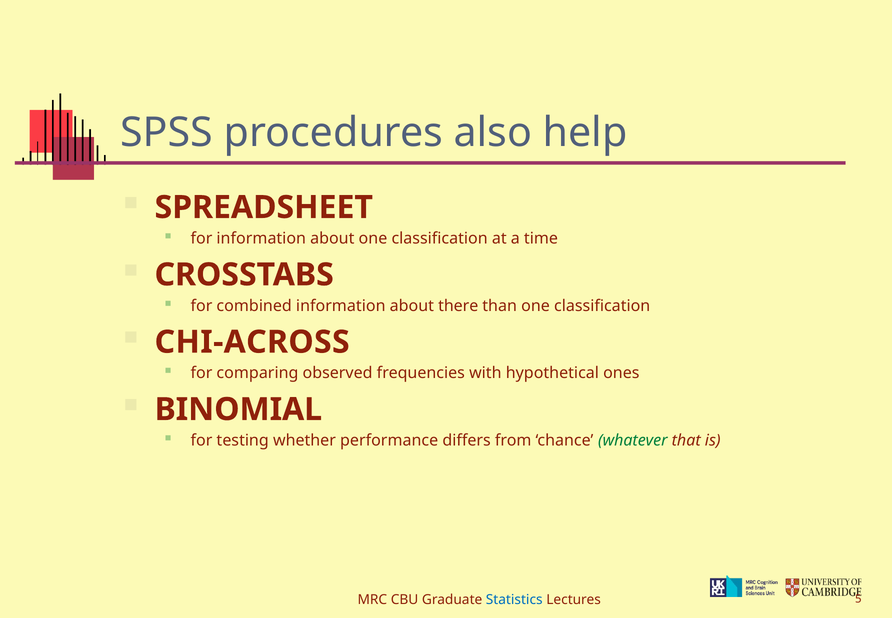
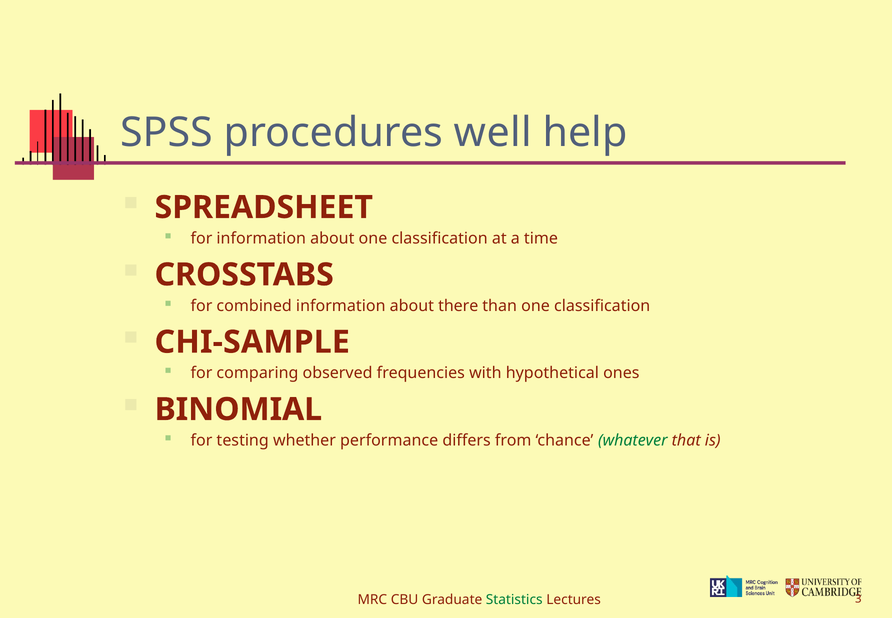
also: also -> well (493, 133)
CHI-ACROSS: CHI-ACROSS -> CHI-SAMPLE (252, 342)
Statistics colour: blue -> green (514, 599)
5: 5 -> 3 (858, 599)
